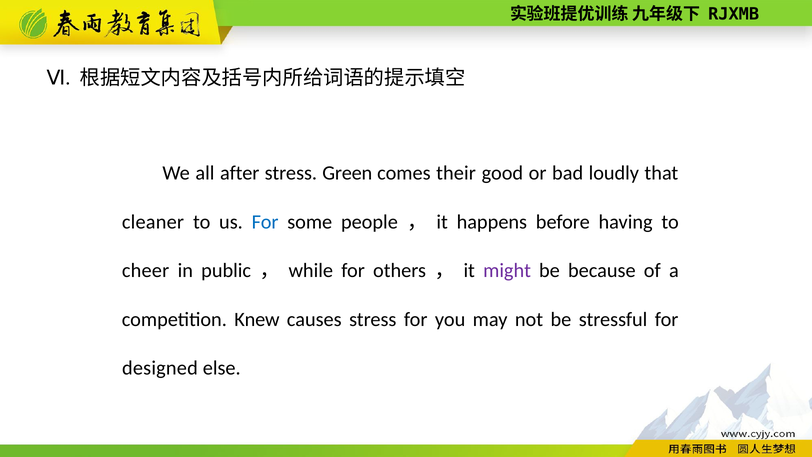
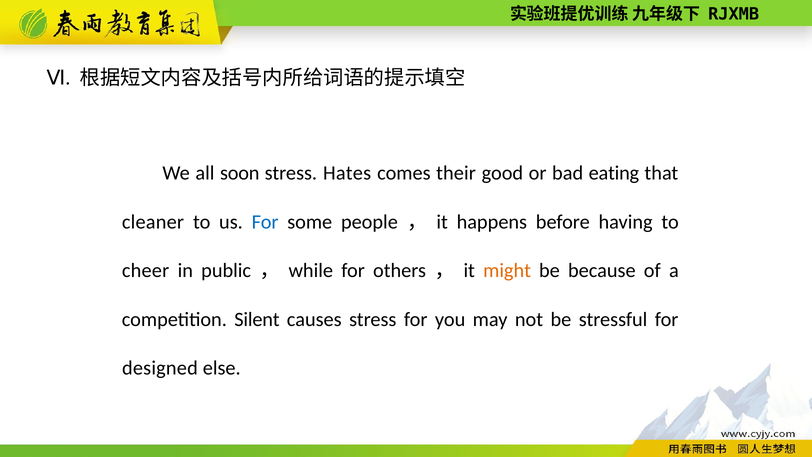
after: after -> soon (240, 173)
Green: Green -> Hates (347, 173)
loudly: loudly -> eating (614, 173)
might colour: purple -> orange (507, 271)
Knew: Knew -> Silent (257, 319)
